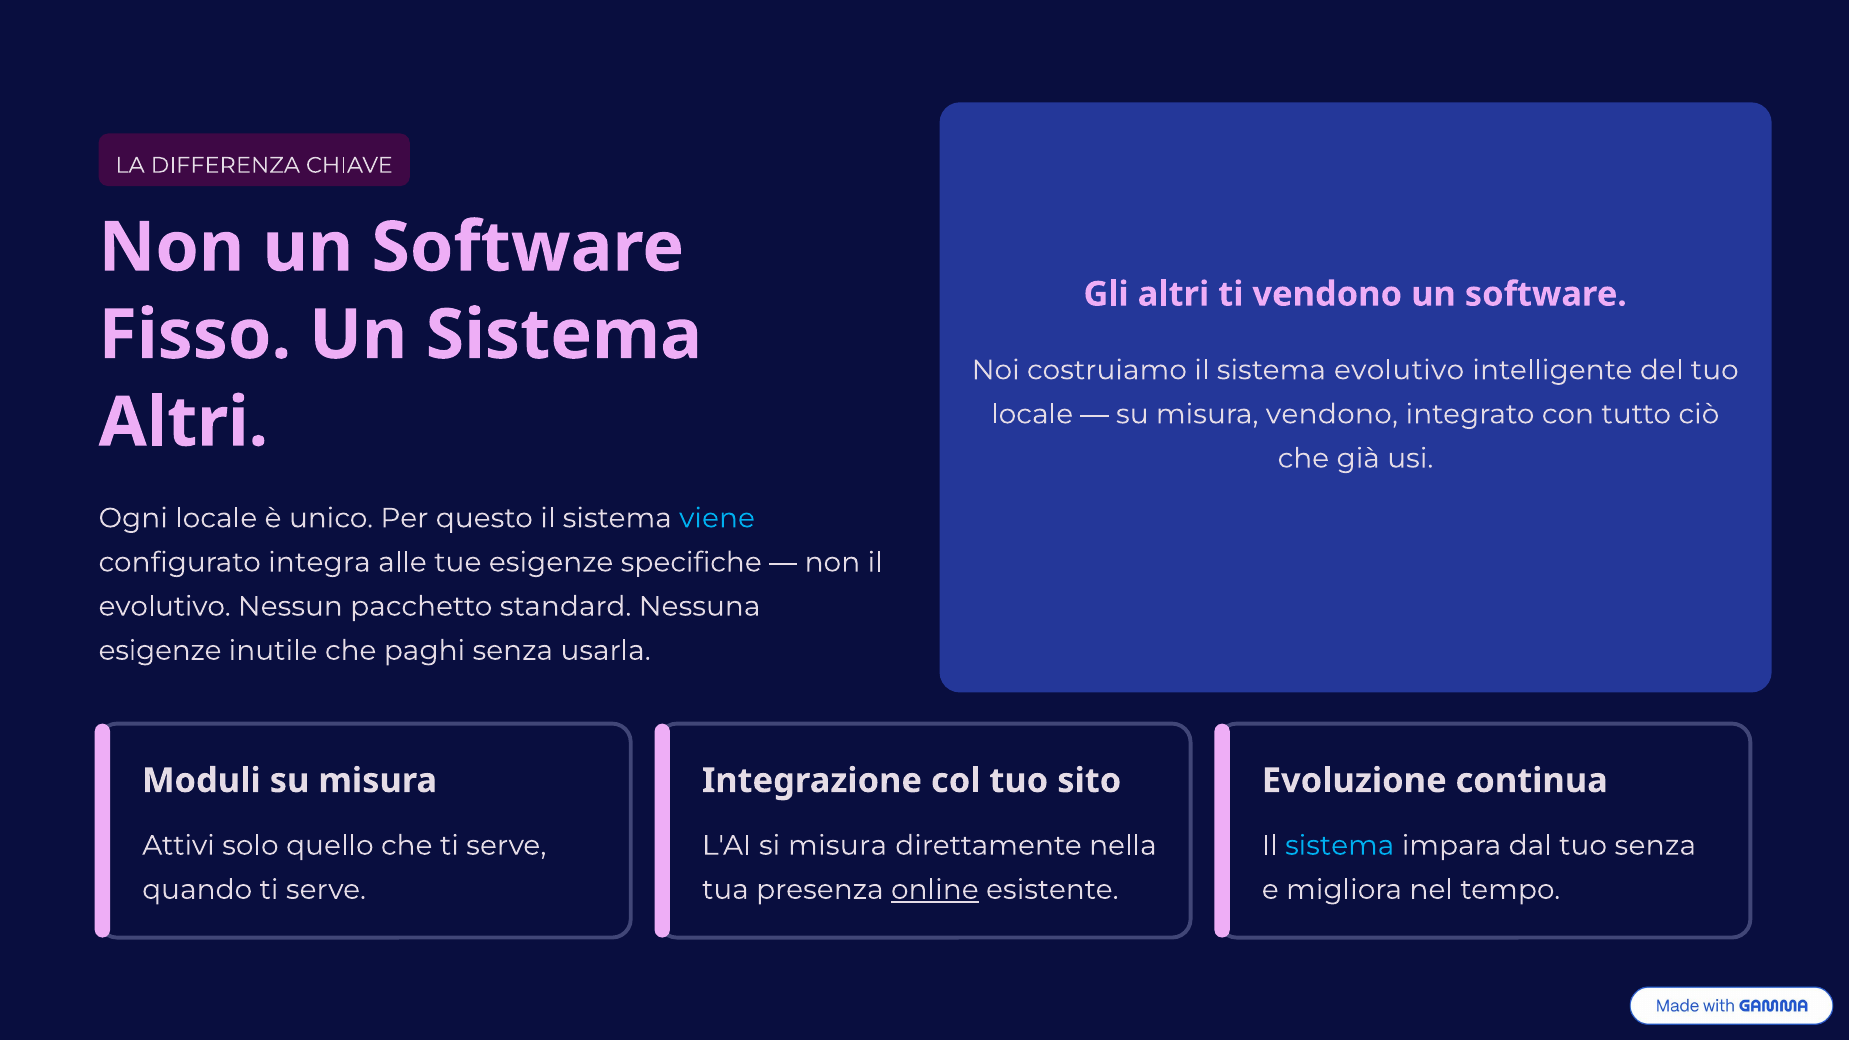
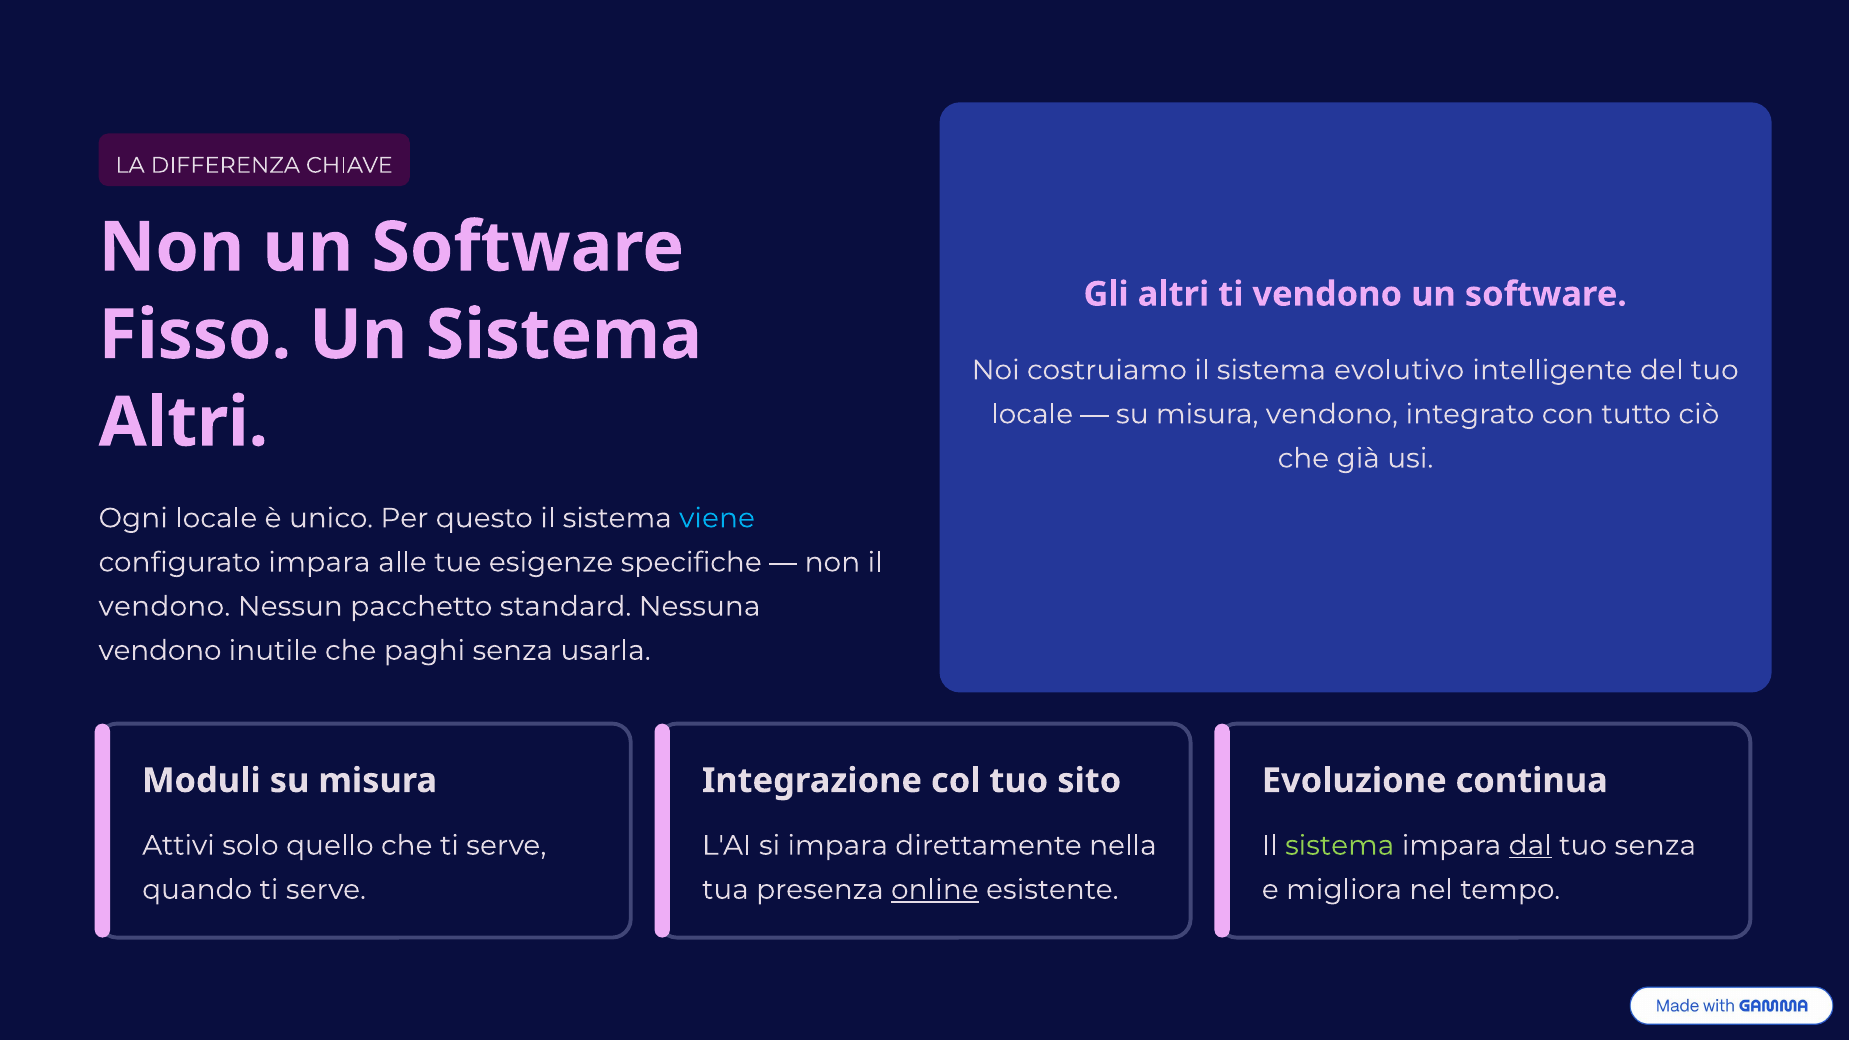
configurato integra: integra -> impara (319, 562)
evolutivo: evolutivo -> vendono (164, 606)
esigenze: esigenze -> vendono (160, 651)
si misura: misura -> impara (838, 846)
sistema colour: light blue -> light green (1340, 846)
dal underline: none -> present (1530, 846)
